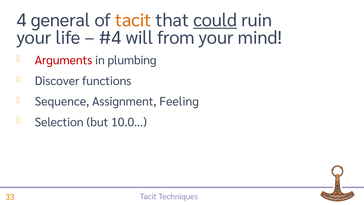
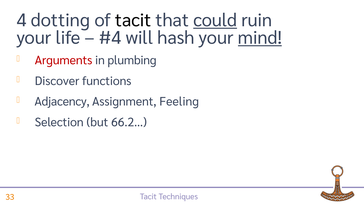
general: general -> dotting (60, 20)
tacit colour: orange -> black (133, 20)
from: from -> hash (176, 38)
mind underline: none -> present (260, 38)
Sequence: Sequence -> Adjacency (62, 102)
10.0…: 10.0… -> 66.2… (129, 122)
